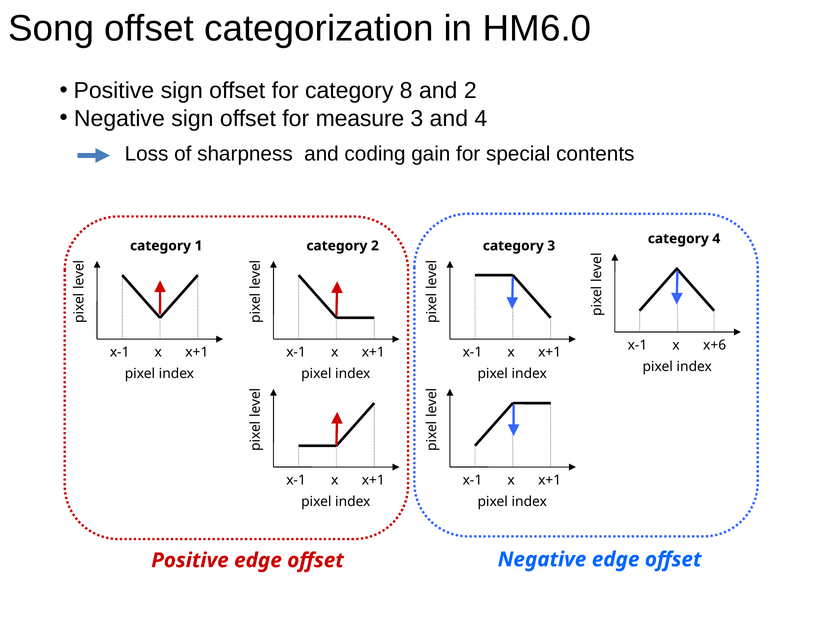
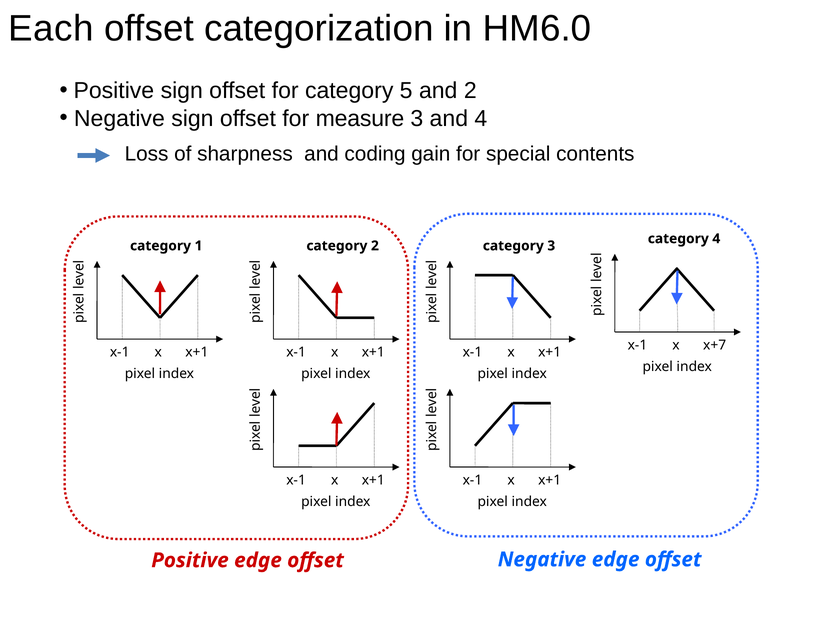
Song: Song -> Each (51, 29)
8: 8 -> 5 (406, 91)
x+6: x+6 -> x+7 (715, 345)
